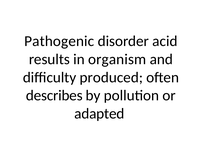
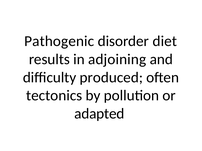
acid: acid -> diet (165, 41)
organism: organism -> adjoining (117, 59)
describes: describes -> tectonics (54, 96)
